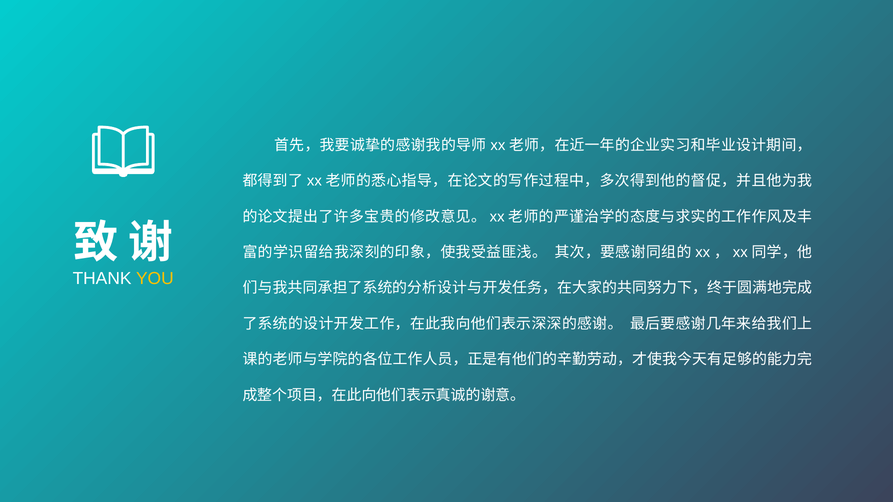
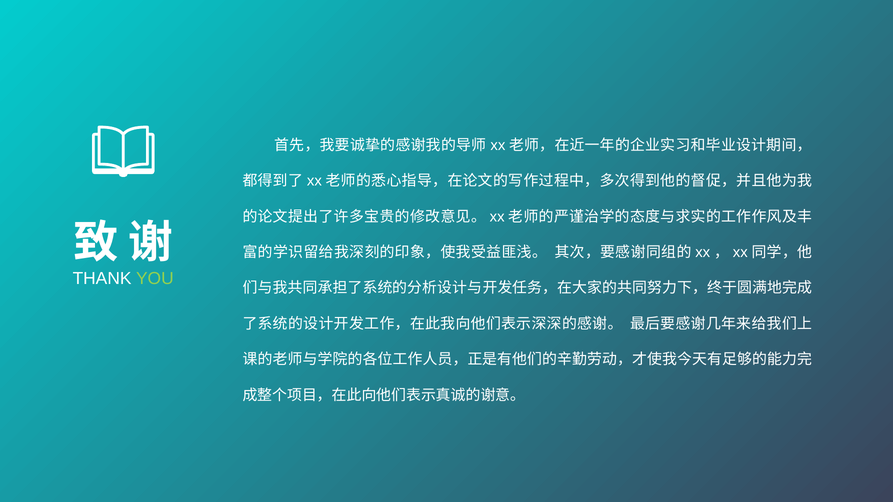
YOU colour: yellow -> light green (155, 279)
